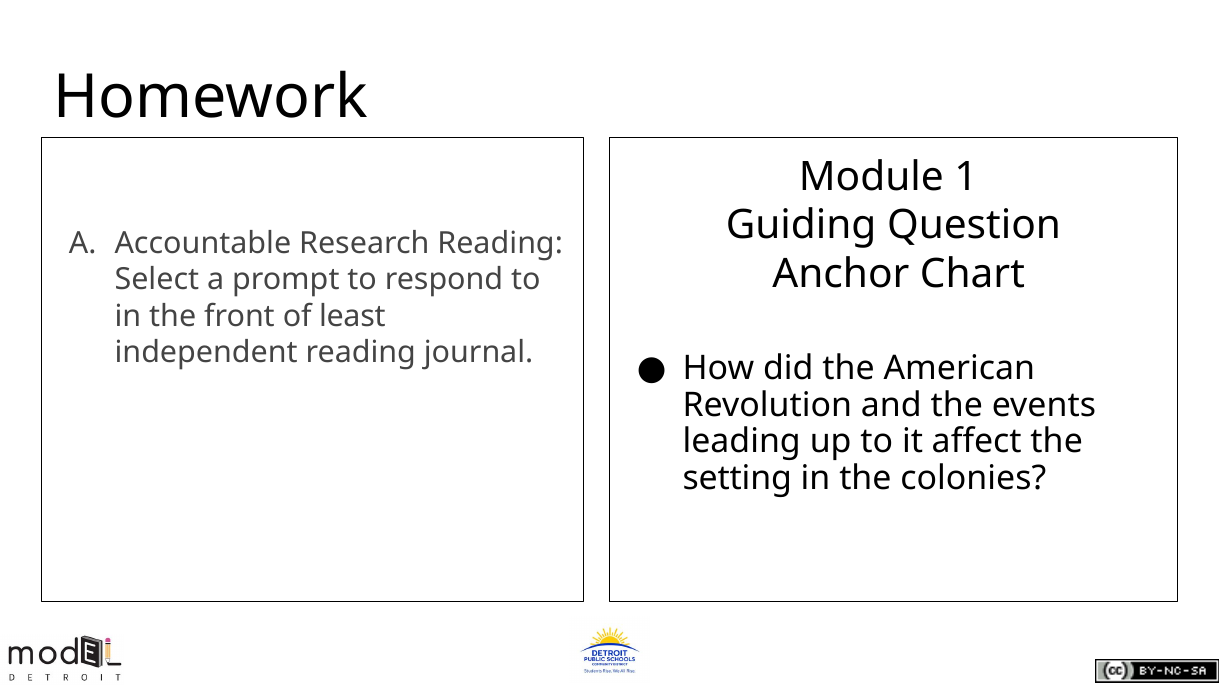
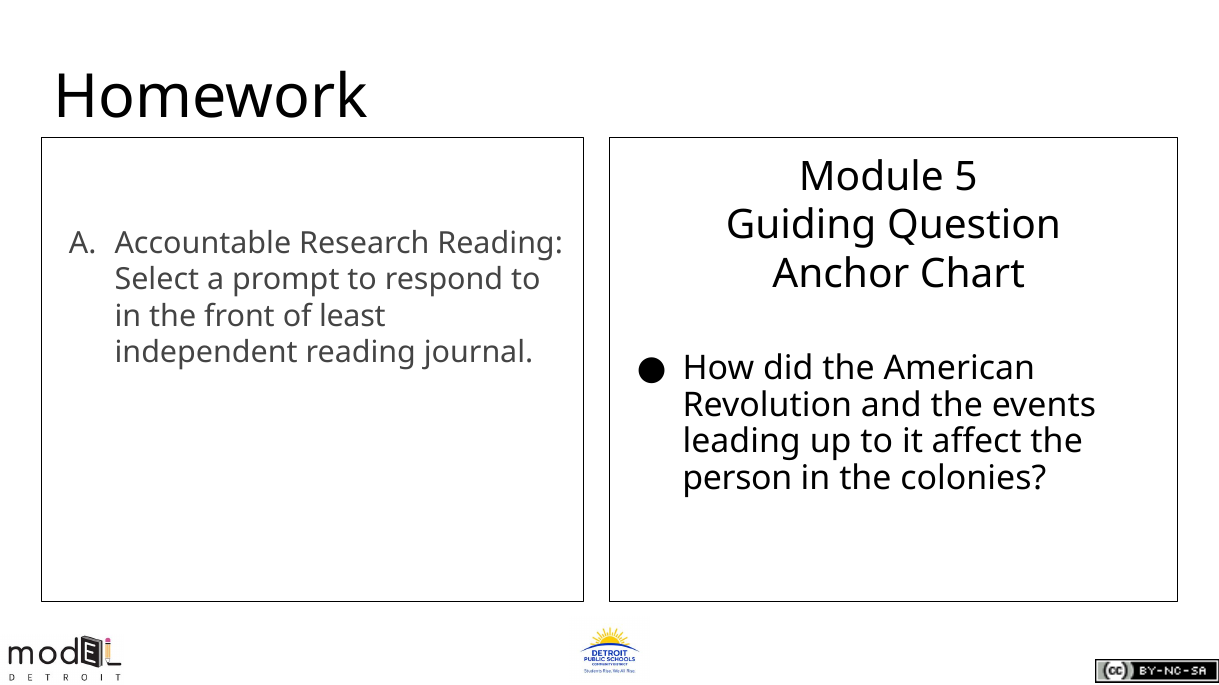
1: 1 -> 5 (966, 177)
setting: setting -> person (737, 478)
